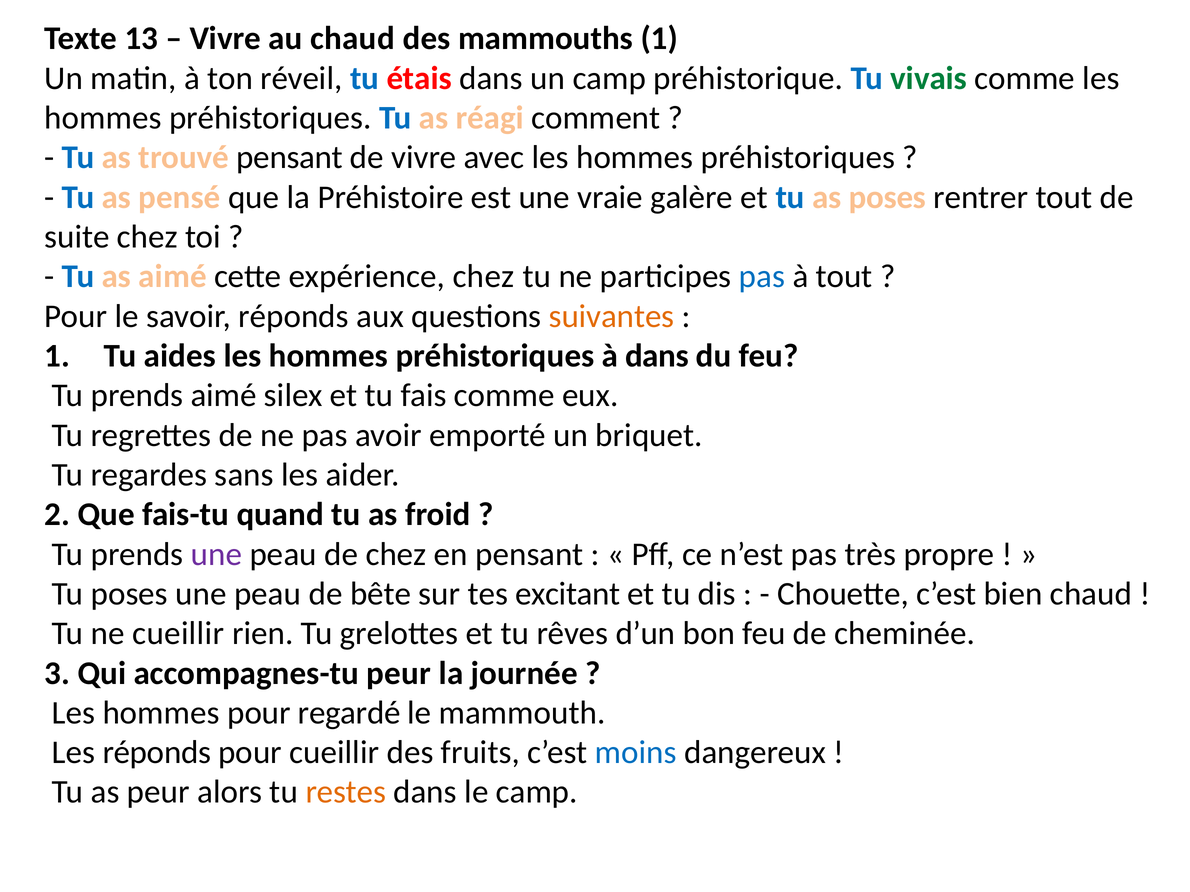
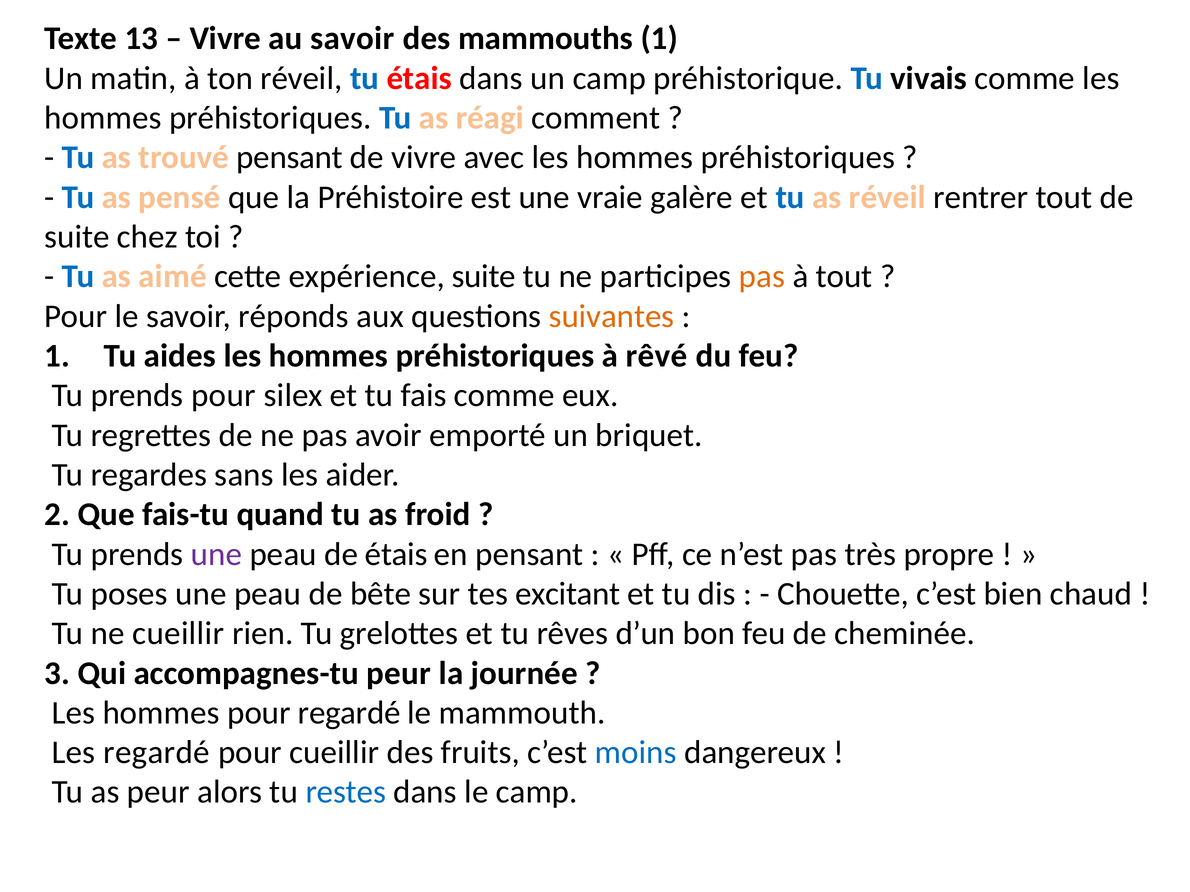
au chaud: chaud -> savoir (352, 39)
vivais colour: green -> black (929, 78)
as poses: poses -> réveil (887, 197)
expérience chez: chez -> suite (484, 277)
pas colour: blue -> orange (762, 277)
à dans: dans -> rêvé (657, 356)
prends aimé: aimé -> pour (223, 396)
de chez: chez -> étais (396, 554)
Les réponds: réponds -> regardé (156, 753)
restes colour: orange -> blue (346, 793)
